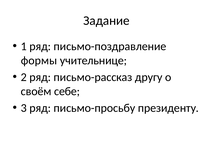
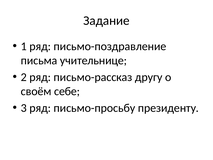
формы: формы -> письма (39, 60)
